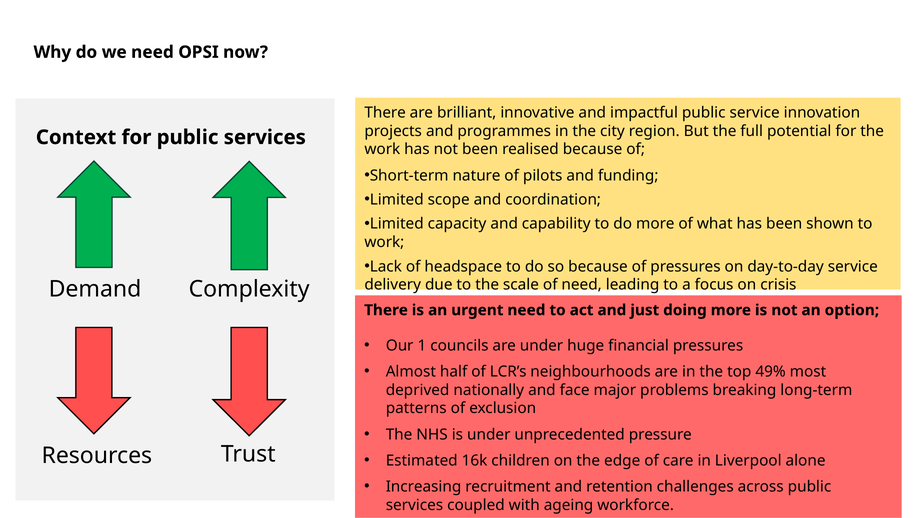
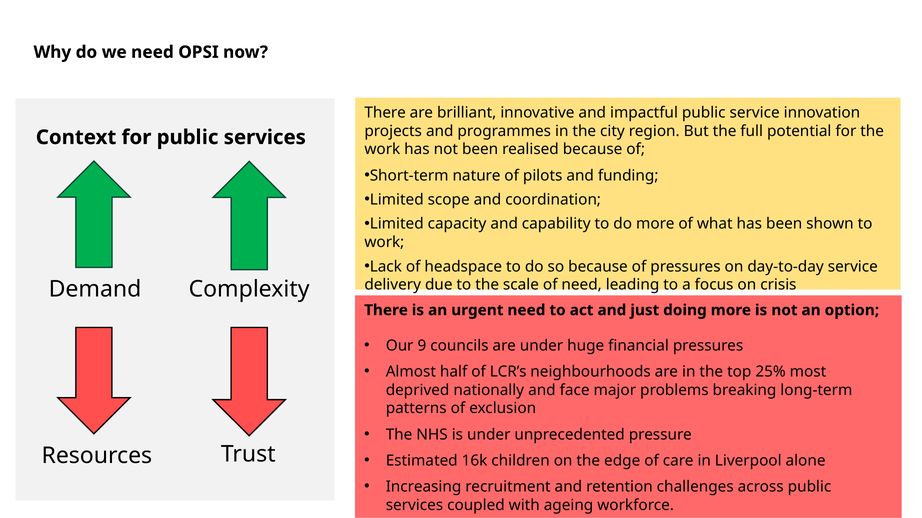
1: 1 -> 9 (422, 346)
49%: 49% -> 25% (771, 372)
